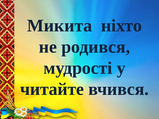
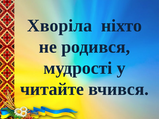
Микита: Микита -> Хворіла (60, 26)
